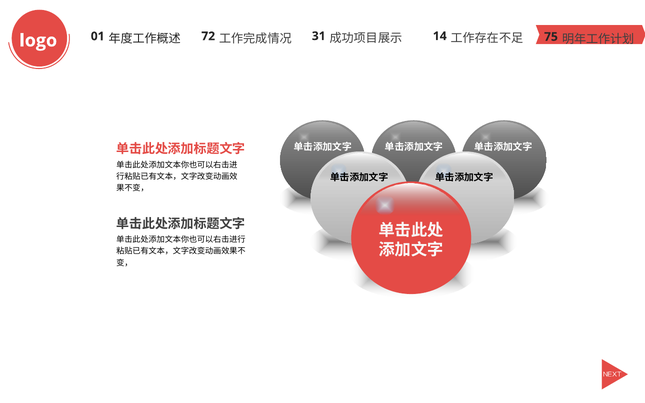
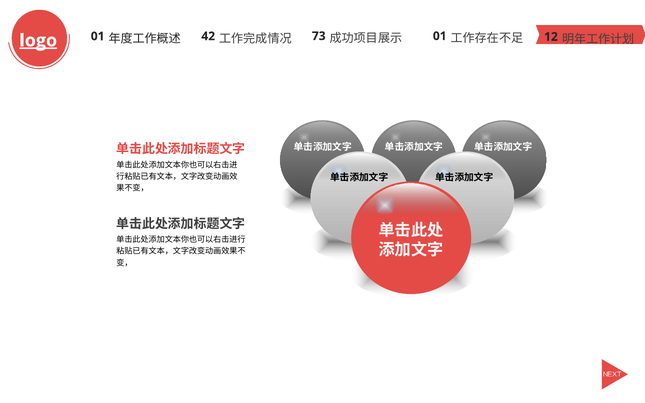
logo underline: none -> present (38, 41)
72: 72 -> 42 (208, 36)
31: 31 -> 73 (319, 36)
14: 14 -> 01 (440, 36)
75: 75 -> 12 (551, 37)
